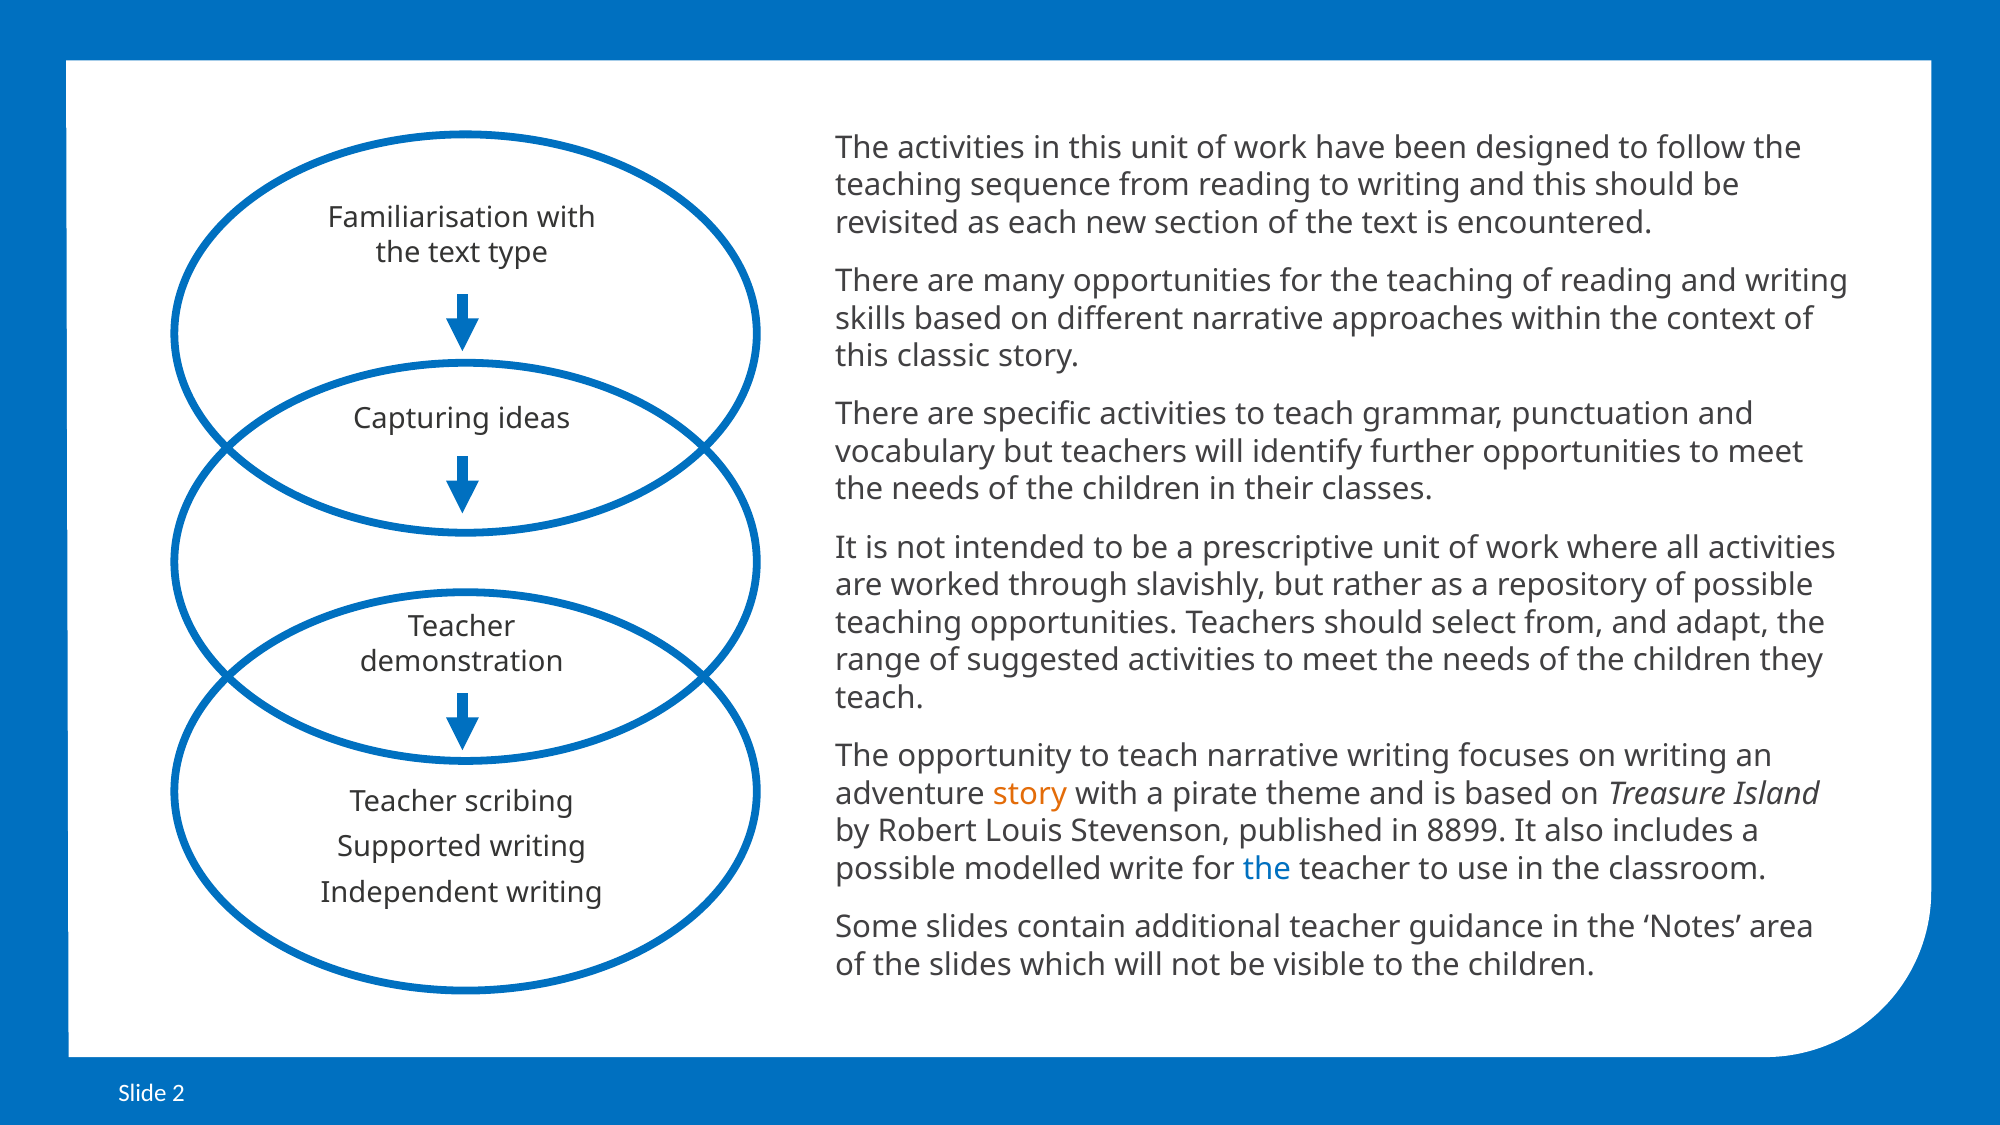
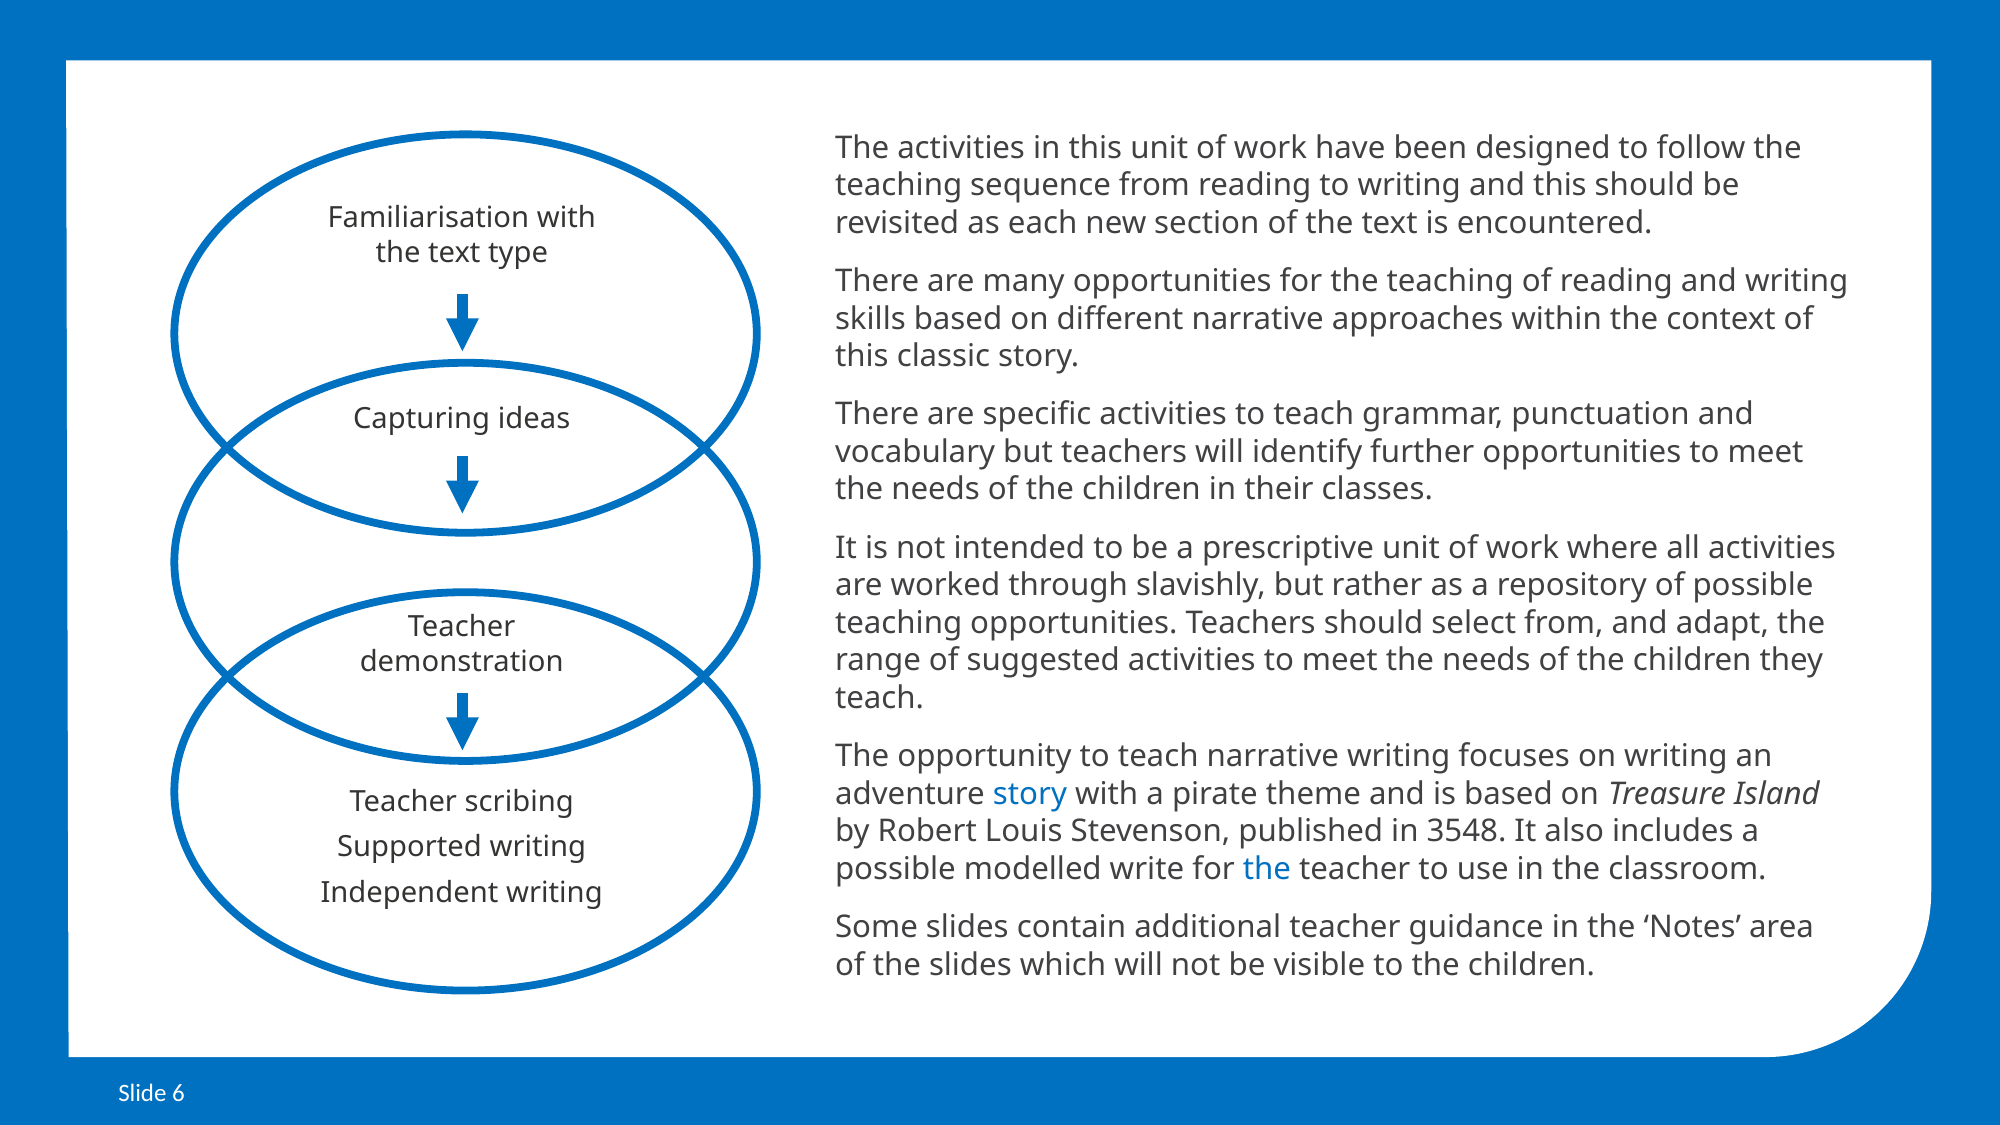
story colour: orange -> blue (1030, 794)
8899: 8899 -> 3548 (1467, 831)
2: 2 -> 6 (178, 1093)
